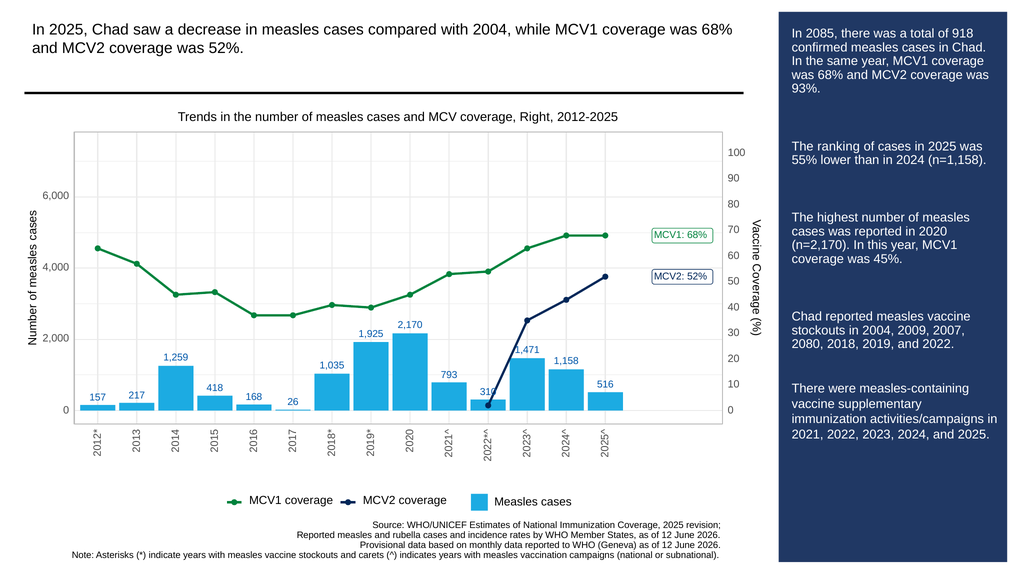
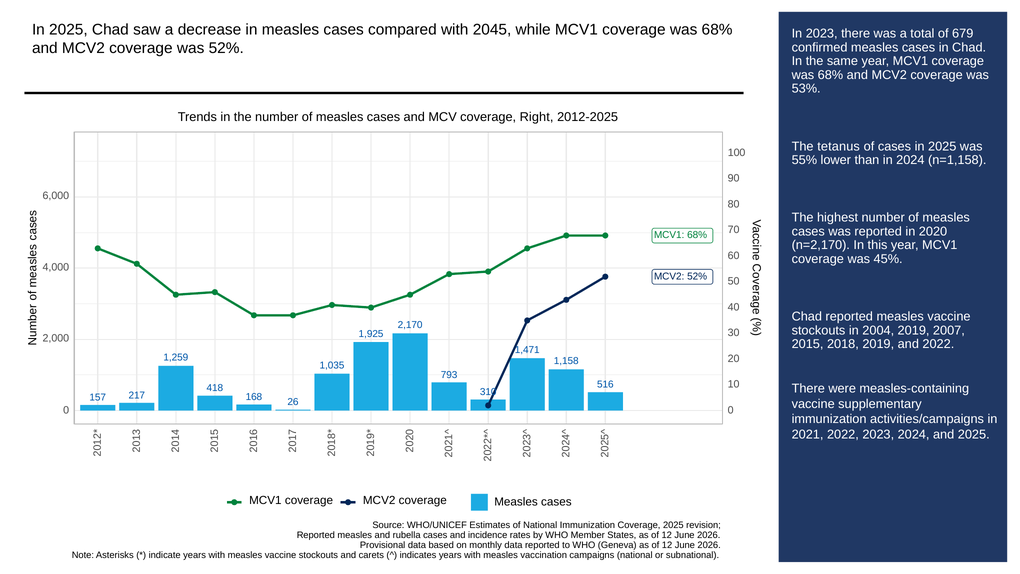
with 2004: 2004 -> 2045 (492, 29)
In 2085: 2085 -> 2023 (822, 34)
918: 918 -> 679 (963, 34)
93%: 93% -> 53% (806, 89)
ranking: ranking -> tetanus (839, 146)
2004 2009: 2009 -> 2019 (914, 330)
2080: 2080 -> 2015 (808, 344)
